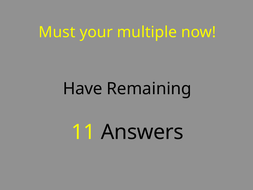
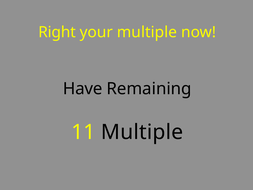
Must: Must -> Right (57, 32)
11 Answers: Answers -> Multiple (142, 132)
